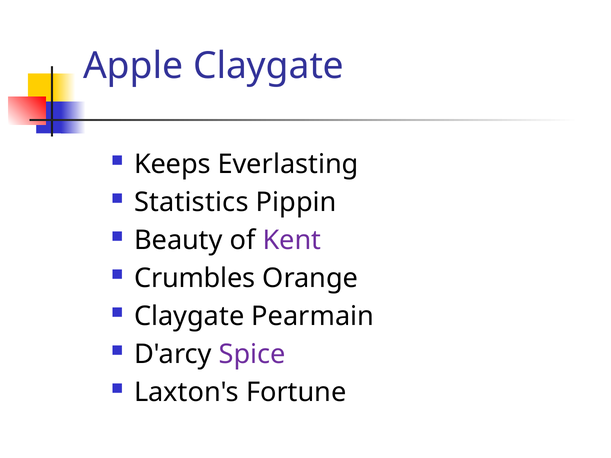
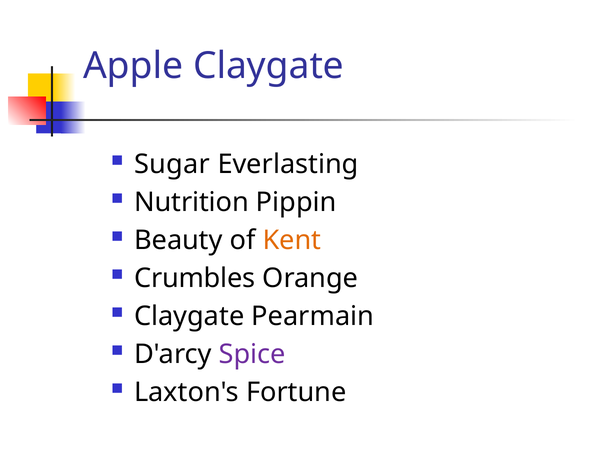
Keeps: Keeps -> Sugar (172, 164)
Statistics: Statistics -> Nutrition (192, 202)
Kent colour: purple -> orange (292, 241)
